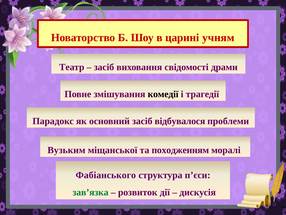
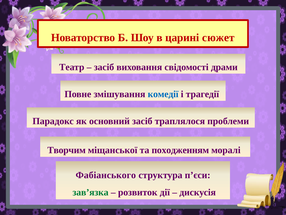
учням: учням -> сюжет (218, 38)
комедії colour: black -> blue (163, 94)
відбувалося: відбувалося -> траплялося (180, 121)
Вузьким: Вузьким -> Творчим (67, 150)
